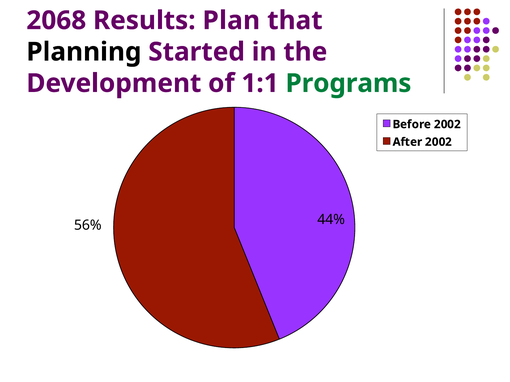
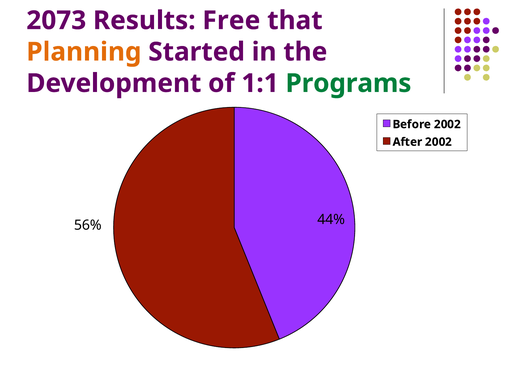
2068: 2068 -> 2073 (56, 21)
Plan: Plan -> Free (231, 21)
Planning colour: black -> orange (84, 52)
